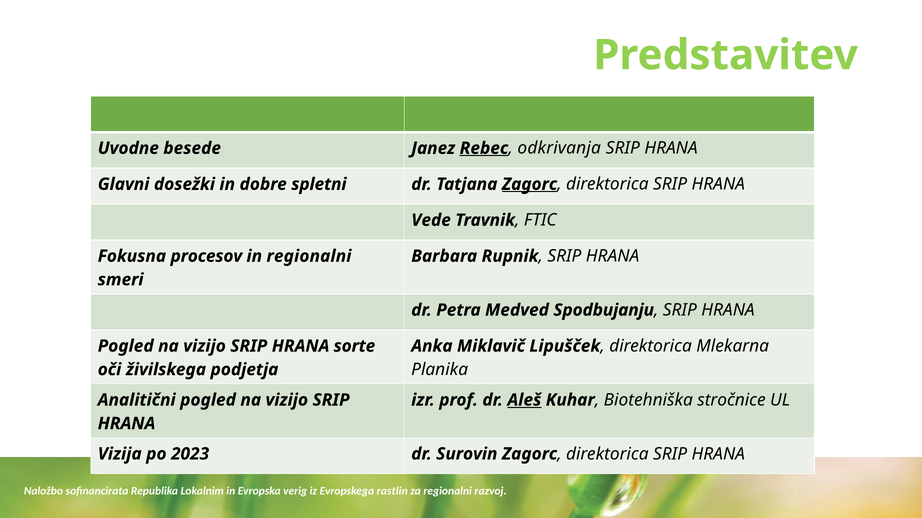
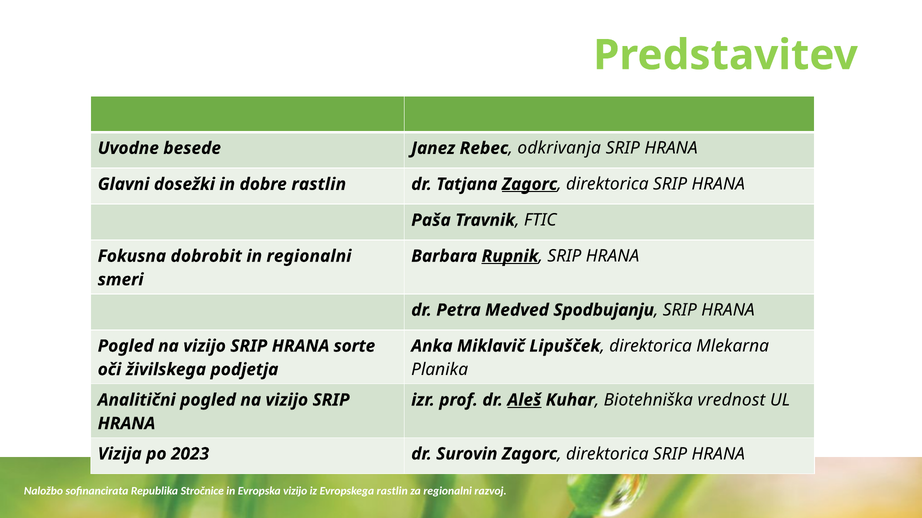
Rebec underline: present -> none (484, 148)
dobre spletni: spletni -> rastlin (319, 184)
Vede: Vede -> Paša (431, 220)
procesov: procesov -> dobrobit (206, 256)
Rupnik underline: none -> present (510, 256)
stročnice: stročnice -> vrednost (731, 400)
Lokalnim: Lokalnim -> Stročnice (202, 492)
Evropska verig: verig -> vizijo (295, 492)
